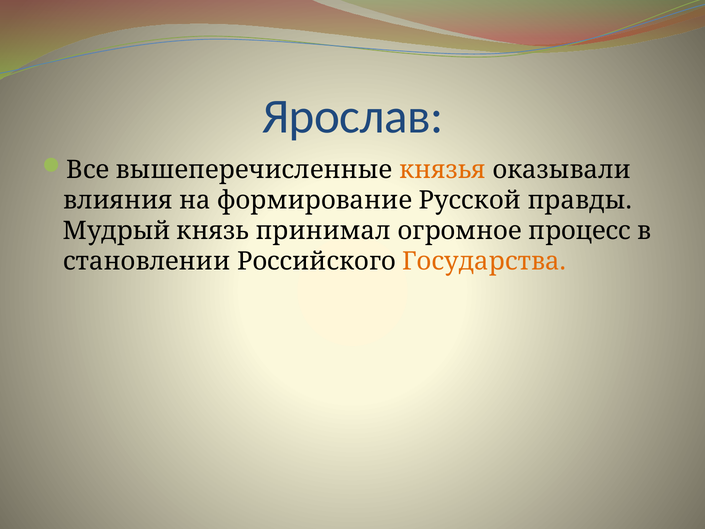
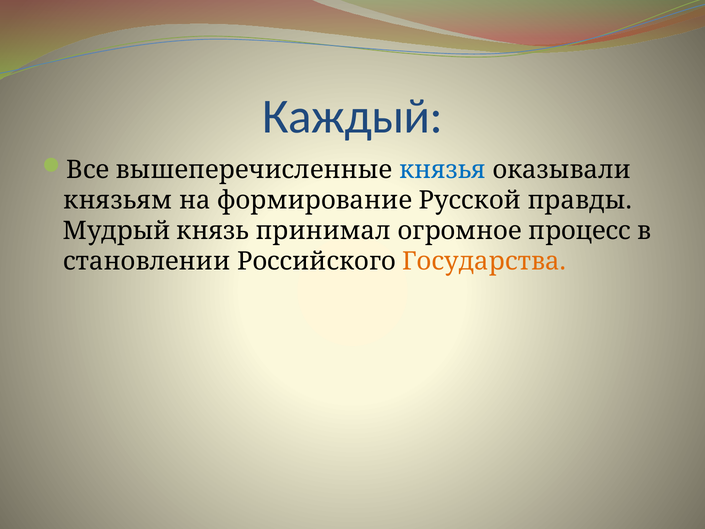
Ярослав: Ярослав -> Каждый (353, 116)
князья colour: orange -> blue (442, 170)
влияния: влияния -> князьям (118, 200)
